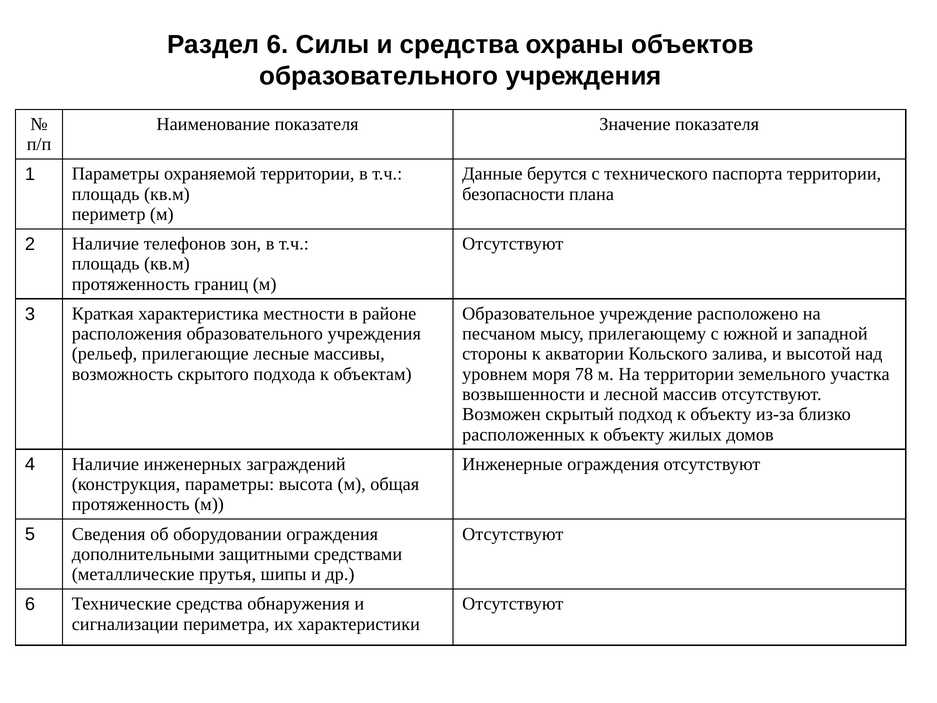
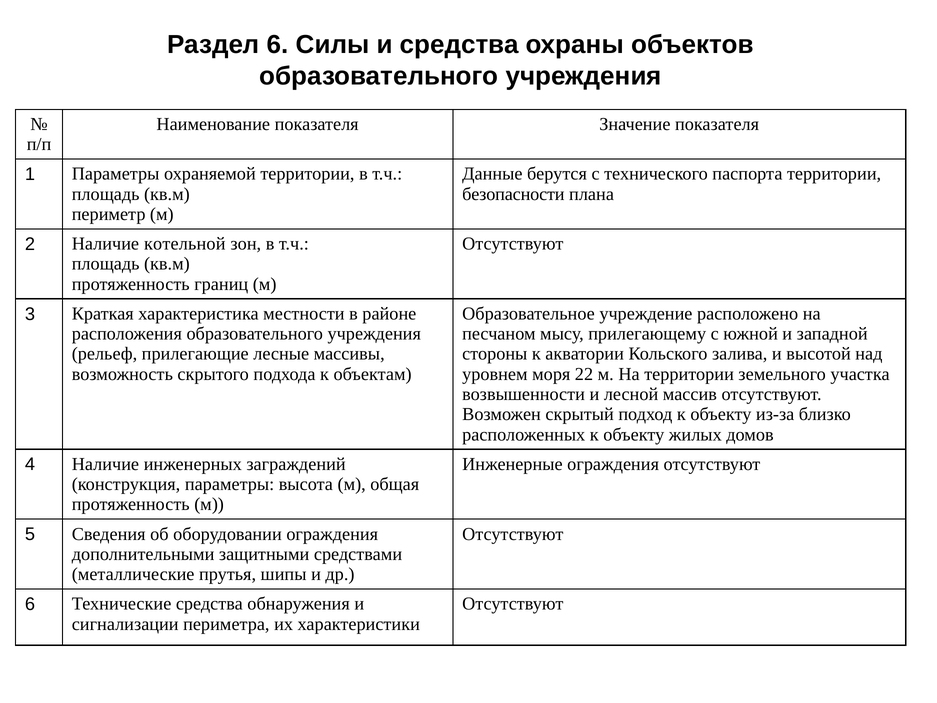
телефонов: телефонов -> котельной (185, 244)
78: 78 -> 22 (584, 374)
